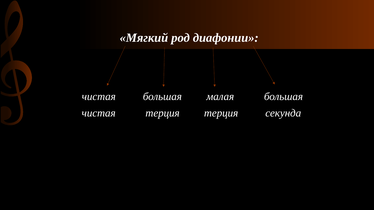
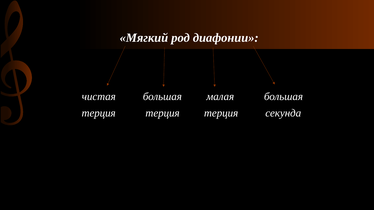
чистая: чистая -> терция (99, 113)
